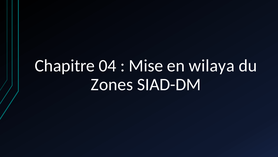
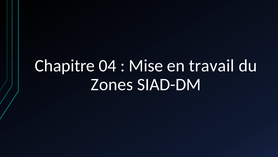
wilaya: wilaya -> travail (212, 65)
